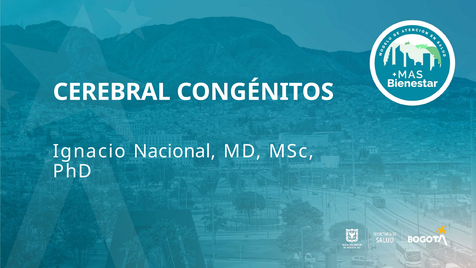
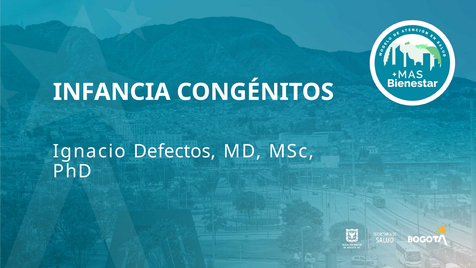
CEREBRAL: CEREBRAL -> INFANCIA (112, 92)
Nacional: Nacional -> Defectos (175, 151)
